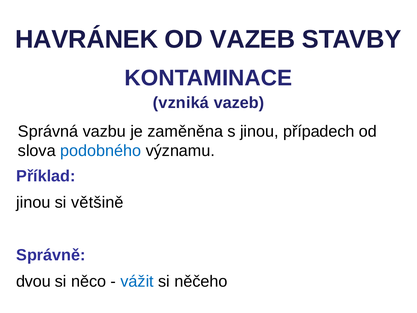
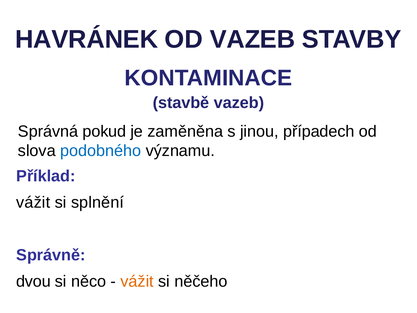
vzniká: vzniká -> stavbě (181, 103)
vazbu: vazbu -> pokud (104, 131)
jinou: jinou -> vážit (33, 202)
většině: většině -> splnění (98, 202)
vážit colour: blue -> orange (137, 281)
